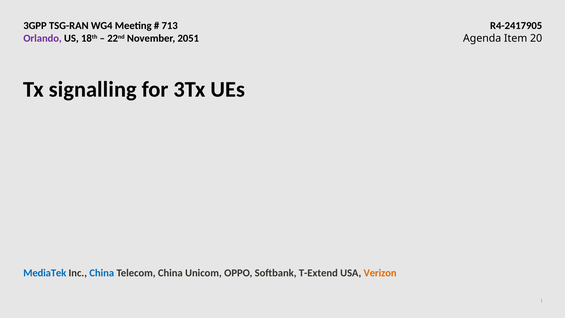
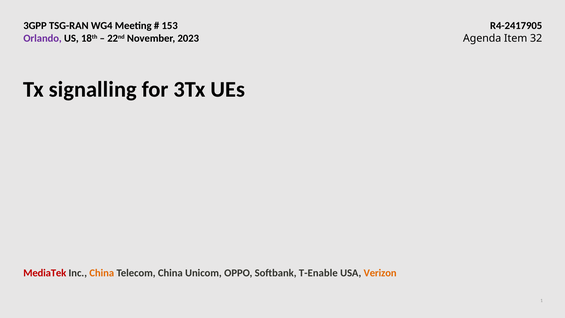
713: 713 -> 153 (170, 26)
2051: 2051 -> 2023 (188, 38)
20: 20 -> 32 (536, 38)
MediaTek colour: blue -> red (45, 273)
China colour: blue -> orange (102, 273)
T-Extend: T-Extend -> T-Enable (318, 273)
